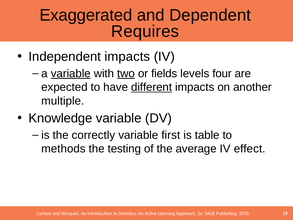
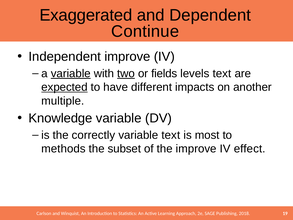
Requires: Requires -> Continue (145, 31)
Independent impacts: impacts -> improve (127, 57)
levels four: four -> text (222, 73)
expected underline: none -> present (64, 87)
different underline: present -> none (152, 87)
variable first: first -> text (171, 135)
table: table -> most (207, 135)
testing: testing -> subset (124, 149)
the average: average -> improve (196, 149)
